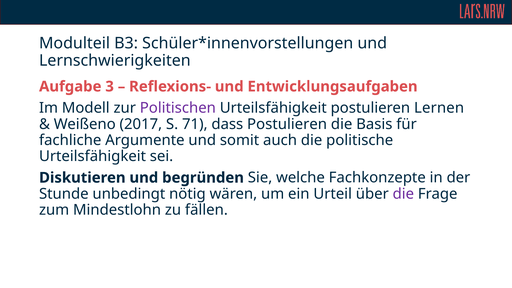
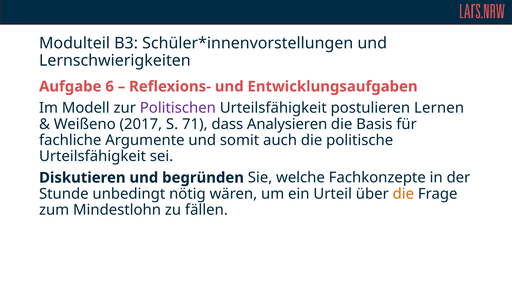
3: 3 -> 6 (110, 87)
dass Postulieren: Postulieren -> Analysieren (287, 124)
die colour: purple -> orange (403, 194)
